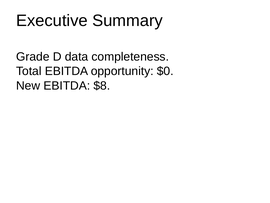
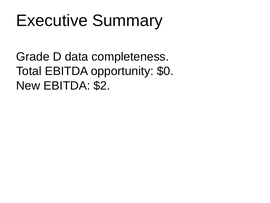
$8: $8 -> $2 (102, 85)
